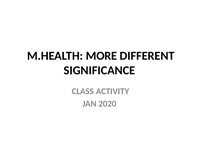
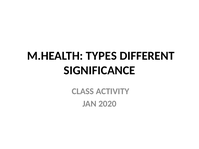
MORE: MORE -> TYPES (101, 56)
